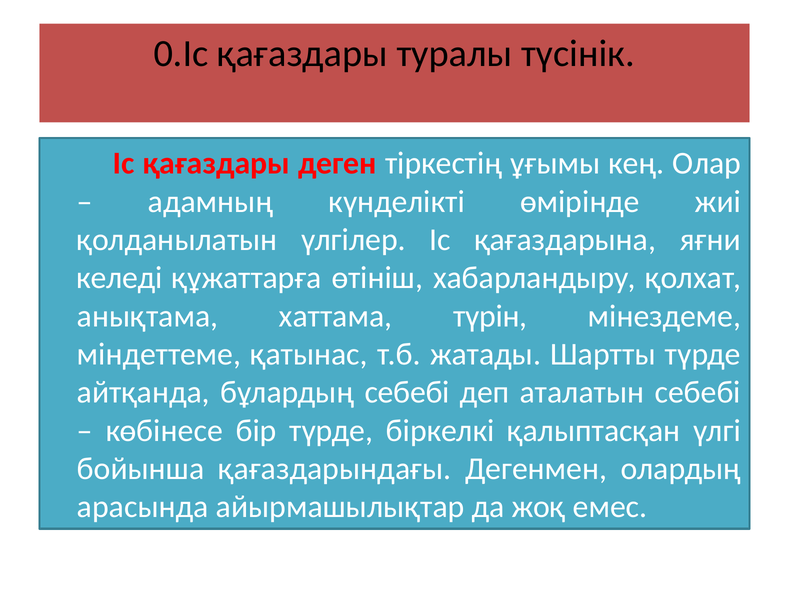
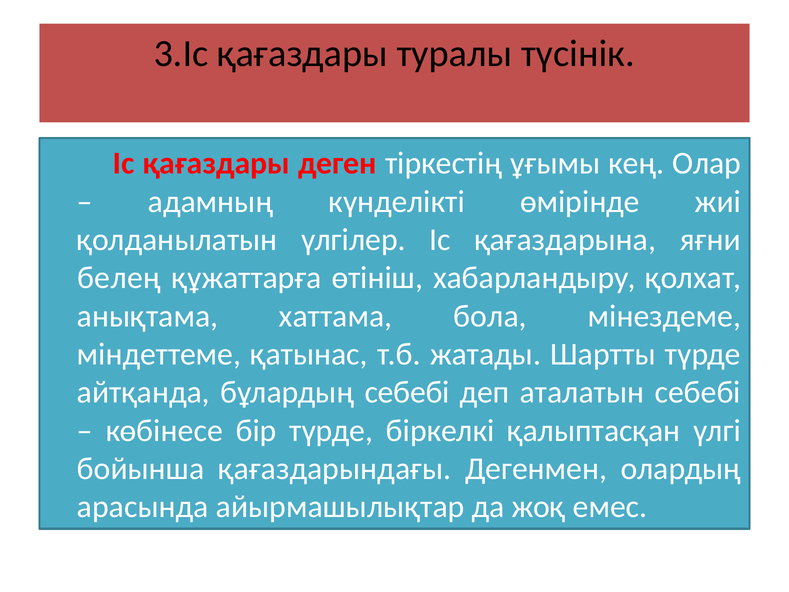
0.Іс: 0.Іс -> 3.Іс (181, 53)
келедi: келедi -> белең (119, 278)
түрін: түрін -> бола (490, 316)
